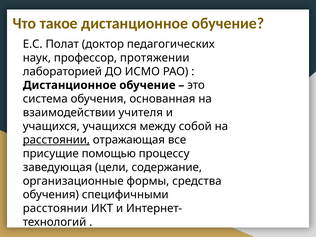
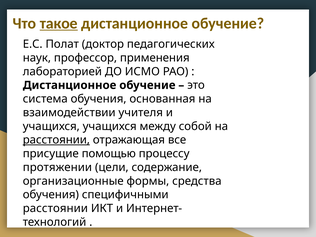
такое underline: none -> present (59, 23)
протяжении: протяжении -> применения (155, 58)
заведующая: заведующая -> протяжении (57, 167)
